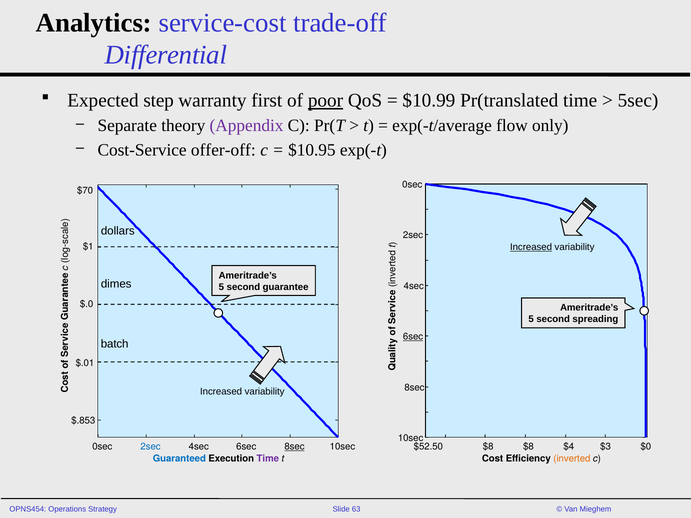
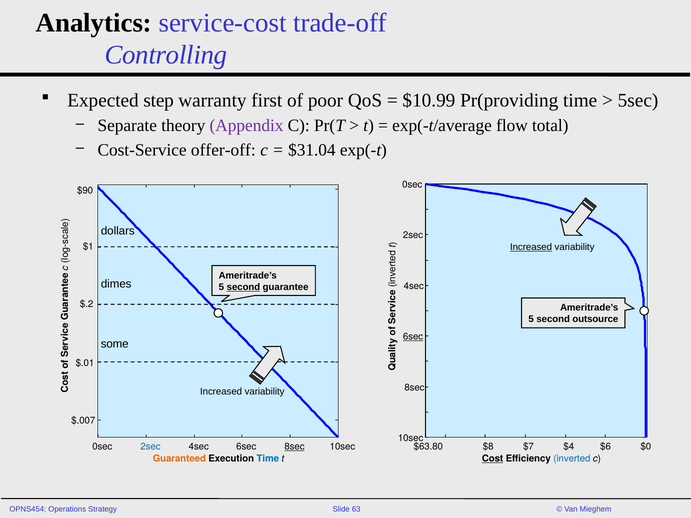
Differential: Differential -> Controlling (166, 55)
poor underline: present -> none (325, 101)
Pr(translated: Pr(translated -> Pr(providing (509, 101)
only: only -> total (550, 126)
$10.95: $10.95 -> $31.04 (312, 150)
$70: $70 -> $90 (85, 191)
second underline: none -> present (243, 287)
$.0: $.0 -> $.2 (87, 304)
spreading: spreading -> outsource (595, 319)
batch: batch -> some (115, 344)
$.853: $.853 -> $.007 (83, 421)
$52.50: $52.50 -> $63.80 (428, 447)
$8 $8: $8 -> $7 (529, 447)
$3: $3 -> $6 (606, 447)
Guaranteed colour: blue -> orange (179, 459)
Time colour: purple -> blue (268, 459)
Cost underline: none -> present (493, 459)
inverted colour: orange -> blue (572, 459)
